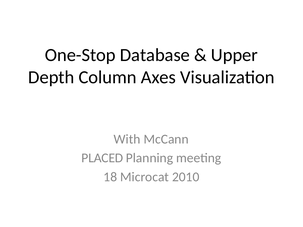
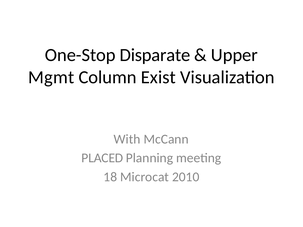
Database: Database -> Disparate (155, 55)
Depth: Depth -> Mgmt (51, 77)
Axes: Axes -> Exist (158, 77)
